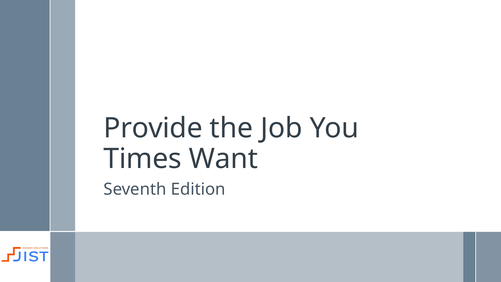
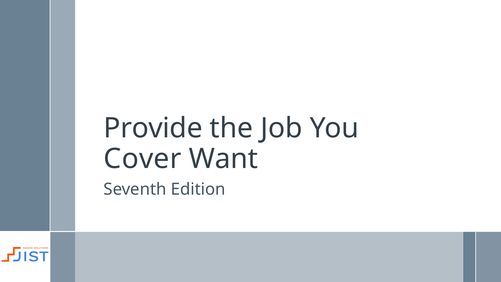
Times: Times -> Cover (142, 159)
